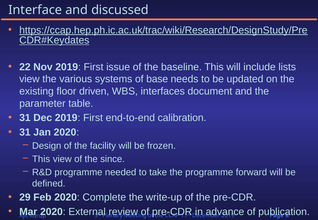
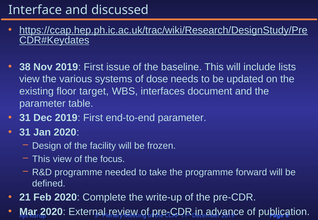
22: 22 -> 38 (25, 67)
base: base -> dose (157, 79)
driven: driven -> target (94, 91)
end-to-end calibration: calibration -> parameter (182, 118)
since: since -> focus (113, 159)
29: 29 -> 21 (25, 197)
